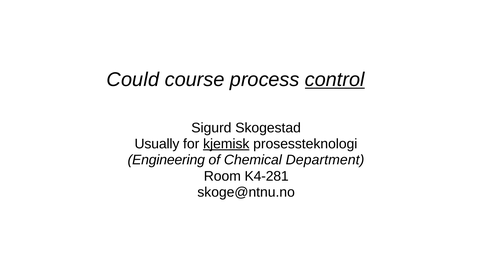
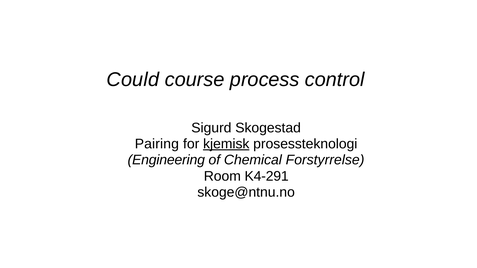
control underline: present -> none (335, 80)
Usually: Usually -> Pairing (157, 144)
Department: Department -> Forstyrrelse (325, 160)
K4-281: K4-281 -> K4-291 (267, 176)
